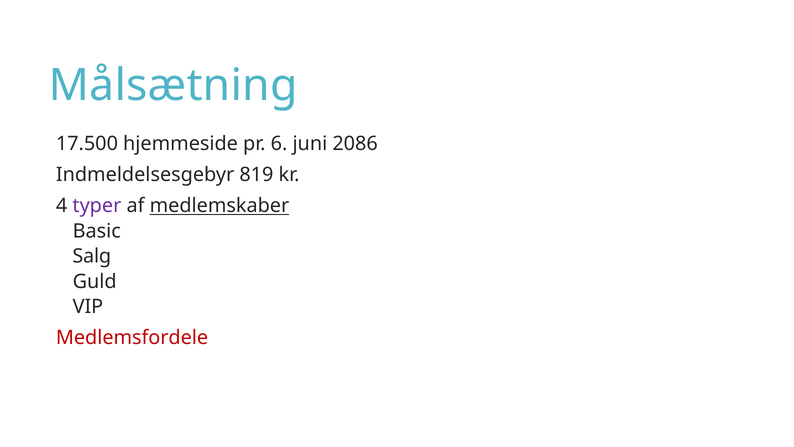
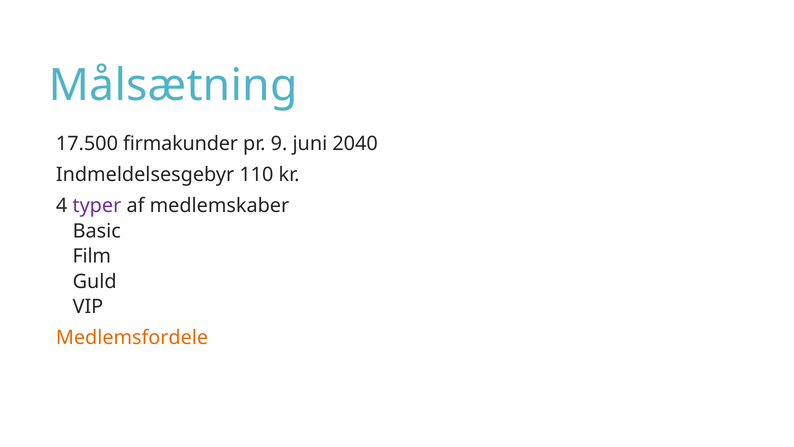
hjemmeside: hjemmeside -> firmakunder (181, 144)
6: 6 -> 9 (279, 144)
2086: 2086 -> 2040 (355, 144)
819: 819 -> 110 (256, 175)
medlemskaber underline: present -> none (219, 206)
Salg: Salg -> Film (92, 256)
Medlemsfordele colour: red -> orange (132, 338)
